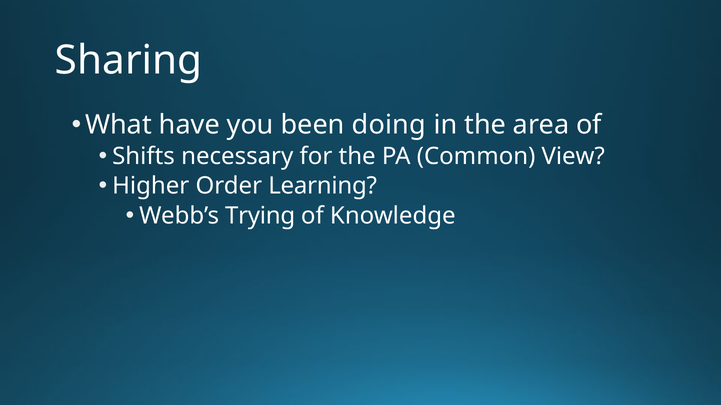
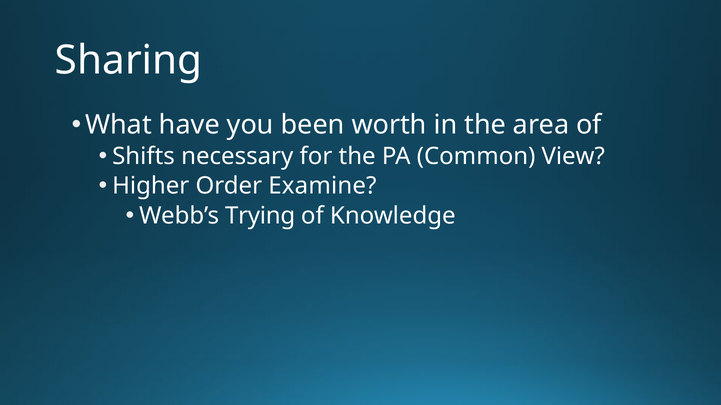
doing: doing -> worth (389, 125)
Learning: Learning -> Examine (322, 186)
